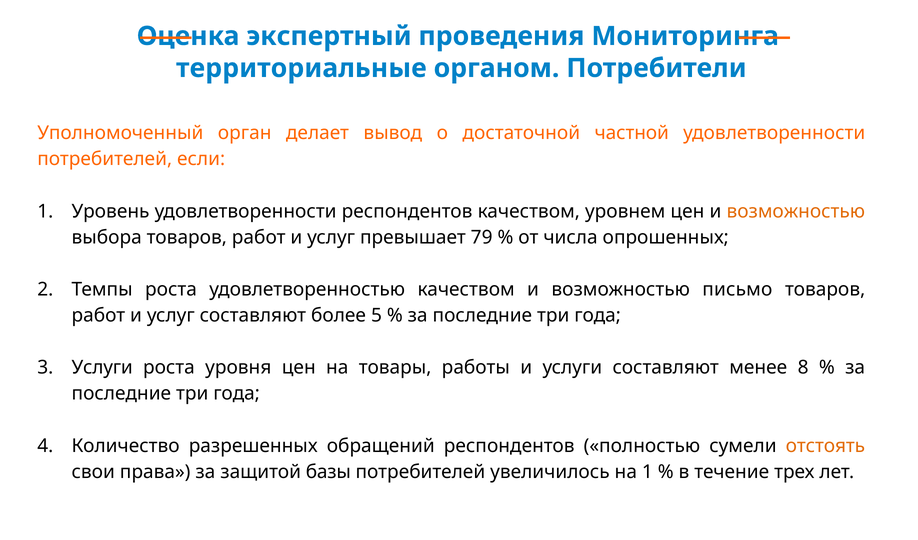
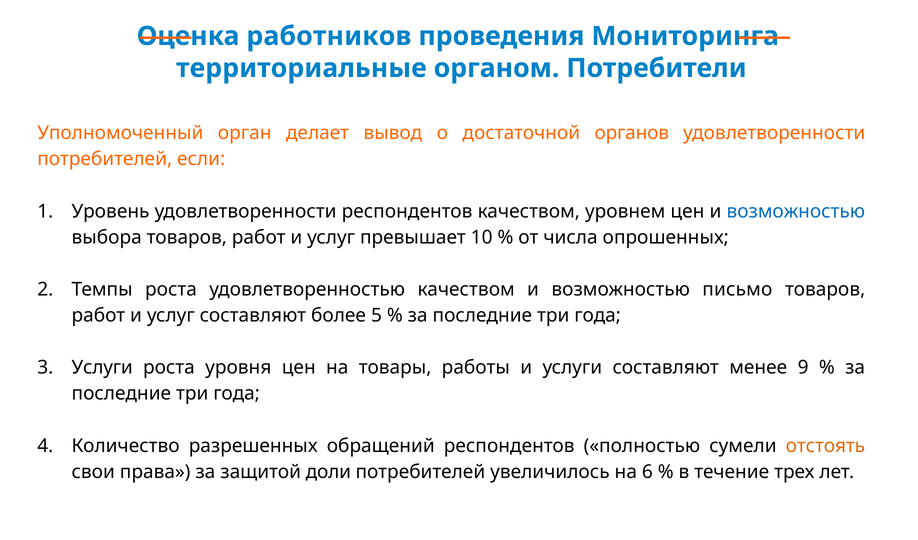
экспертный: экспертный -> работников (329, 36)
частной: частной -> органов (632, 133)
возможностью colour: orange -> blue (796, 211)
79: 79 -> 10 (482, 237)
8: 8 -> 9 (803, 368)
базы: базы -> доли (328, 472)
на 1: 1 -> 6 (647, 472)
